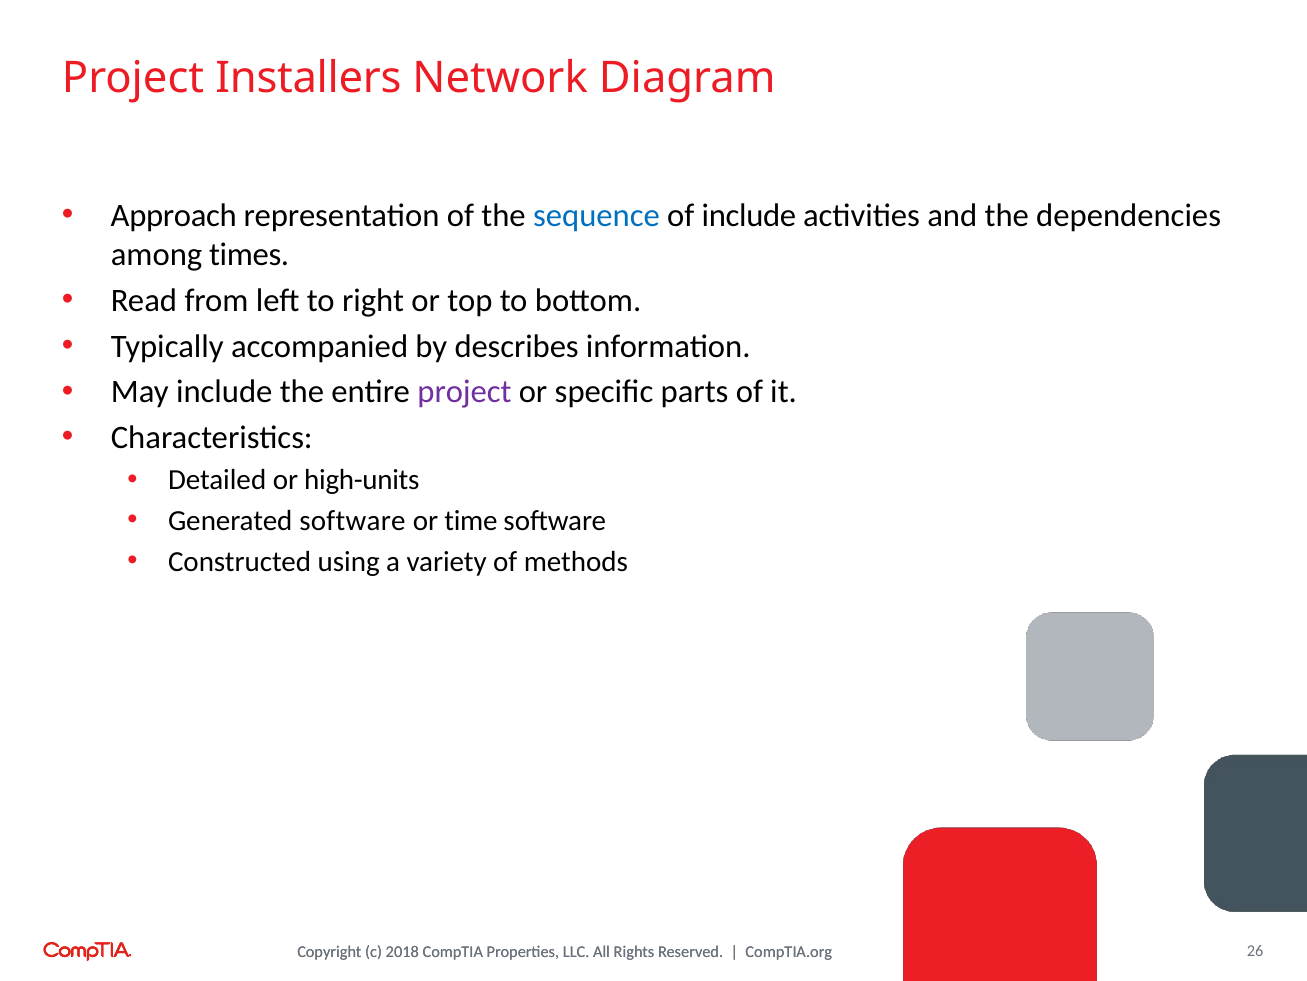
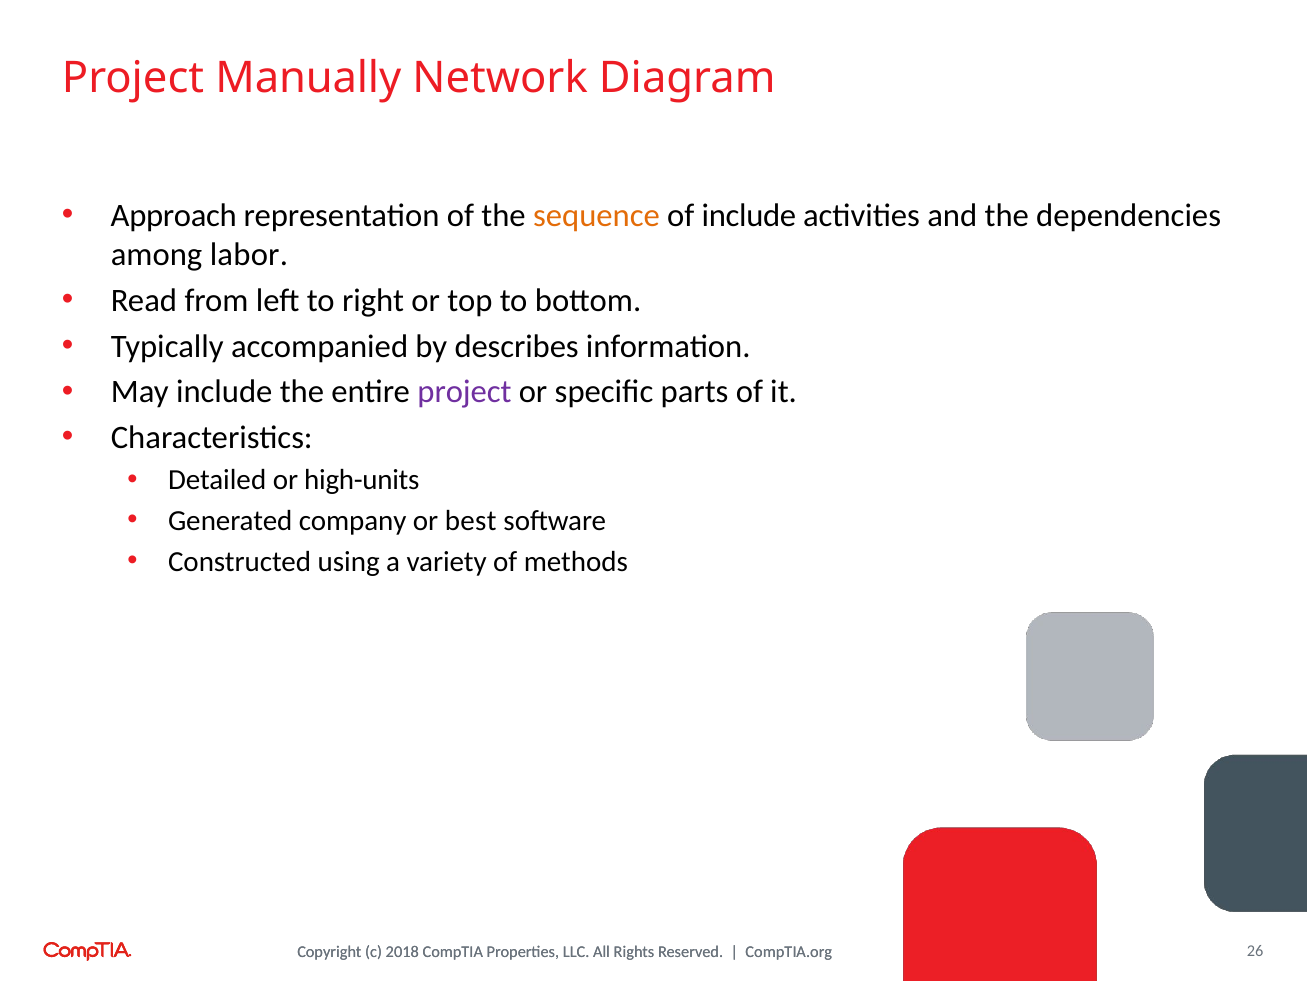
Installers: Installers -> Manually (308, 78)
sequence colour: blue -> orange (596, 215)
times: times -> labor (249, 254)
Generated software: software -> company (353, 521)
time: time -> best (471, 521)
